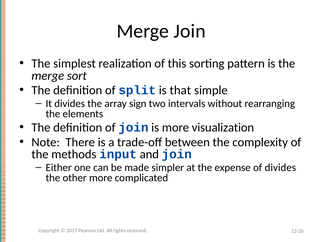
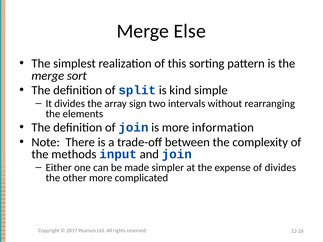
Merge Join: Join -> Else (190, 31)
that: that -> kind (180, 90)
visualization: visualization -> information (223, 128)
